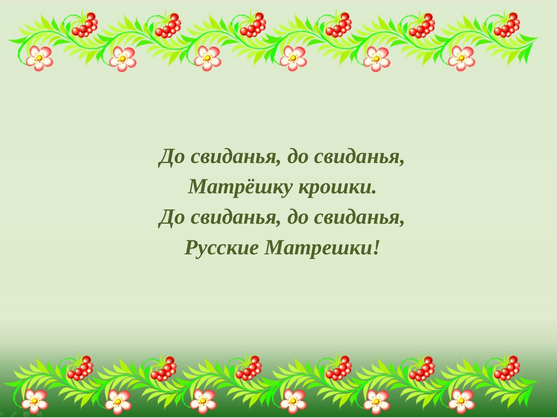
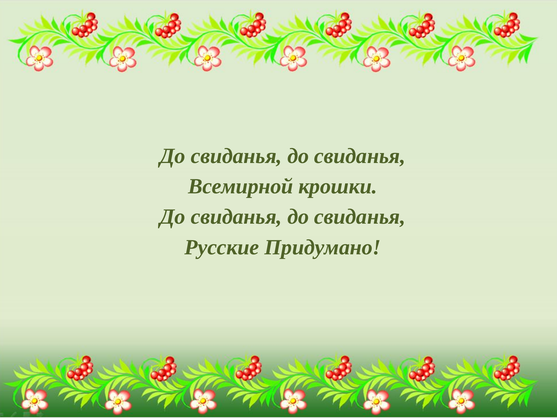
Матрёшку: Матрёшку -> Всемирной (241, 186)
Матрешки: Матрешки -> Придумано (323, 247)
